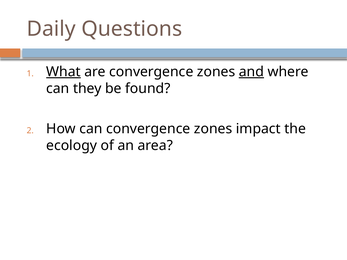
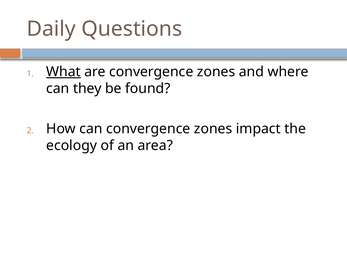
and underline: present -> none (251, 72)
